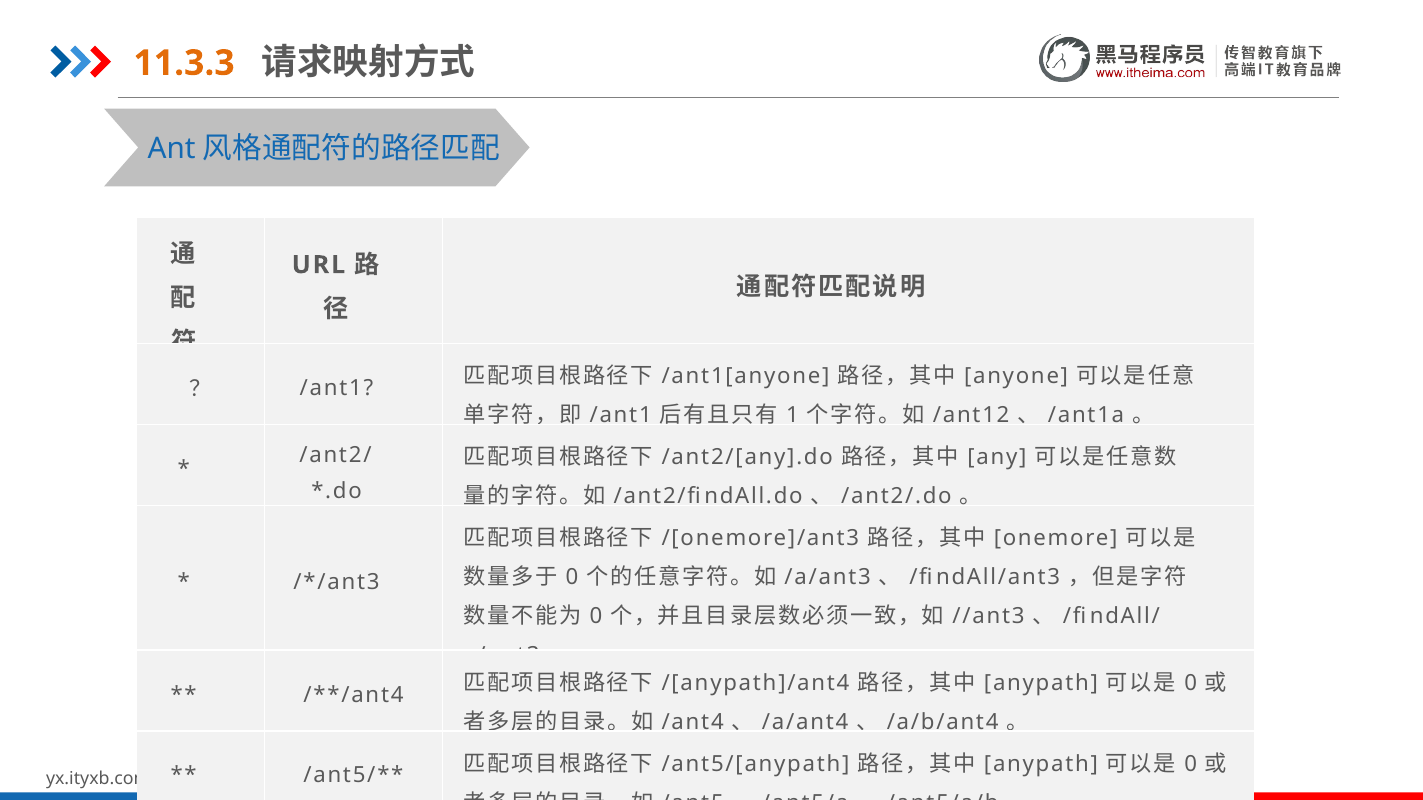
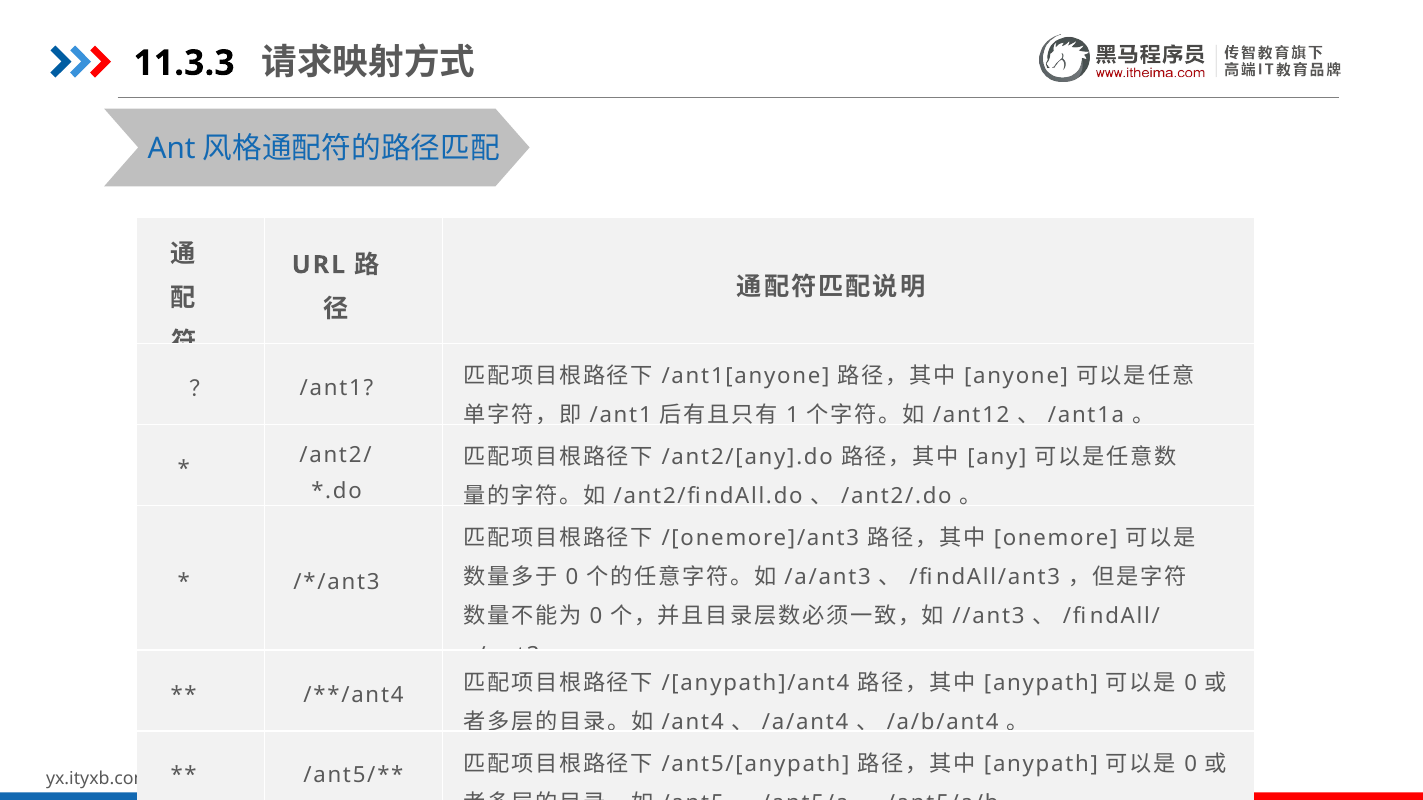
11.3.3 colour: orange -> black (184, 63)
